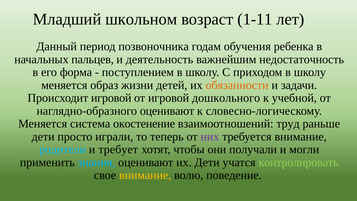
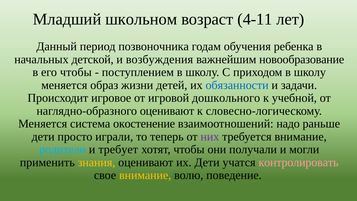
1-11: 1-11 -> 4-11 (255, 19)
пальцев: пальцев -> детской (93, 59)
деятельность: деятельность -> возбуждения (159, 59)
недостаточность: недостаточность -> новообразование (302, 59)
его форма: форма -> чтобы (76, 72)
обязанности colour: orange -> blue (237, 85)
Происходит игровой: игровой -> игровое (111, 98)
труд: труд -> надо (288, 124)
знания colour: light blue -> yellow (96, 162)
контролировать colour: light green -> pink (299, 162)
